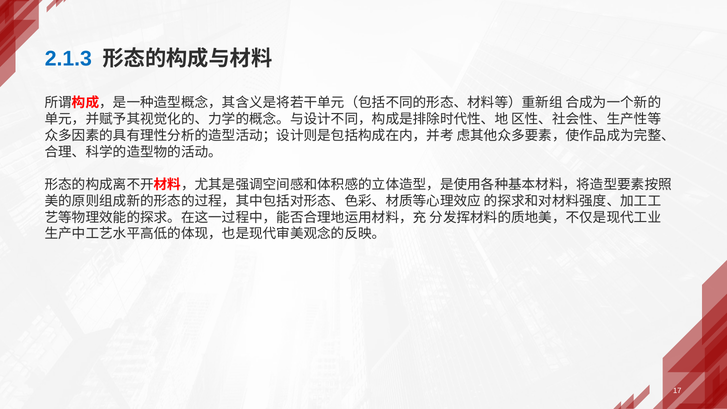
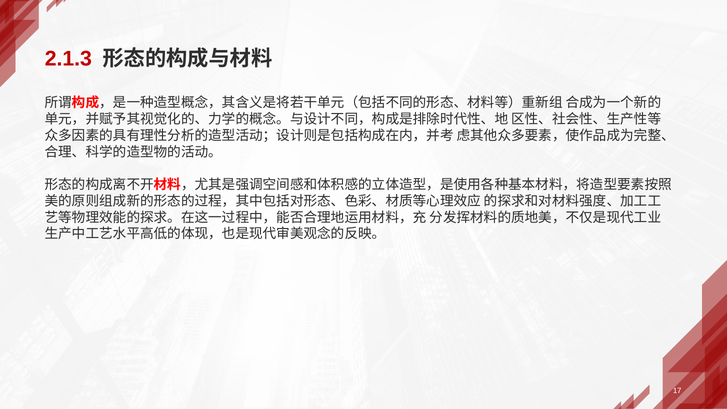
2.1.3 colour: blue -> red (68, 59)
